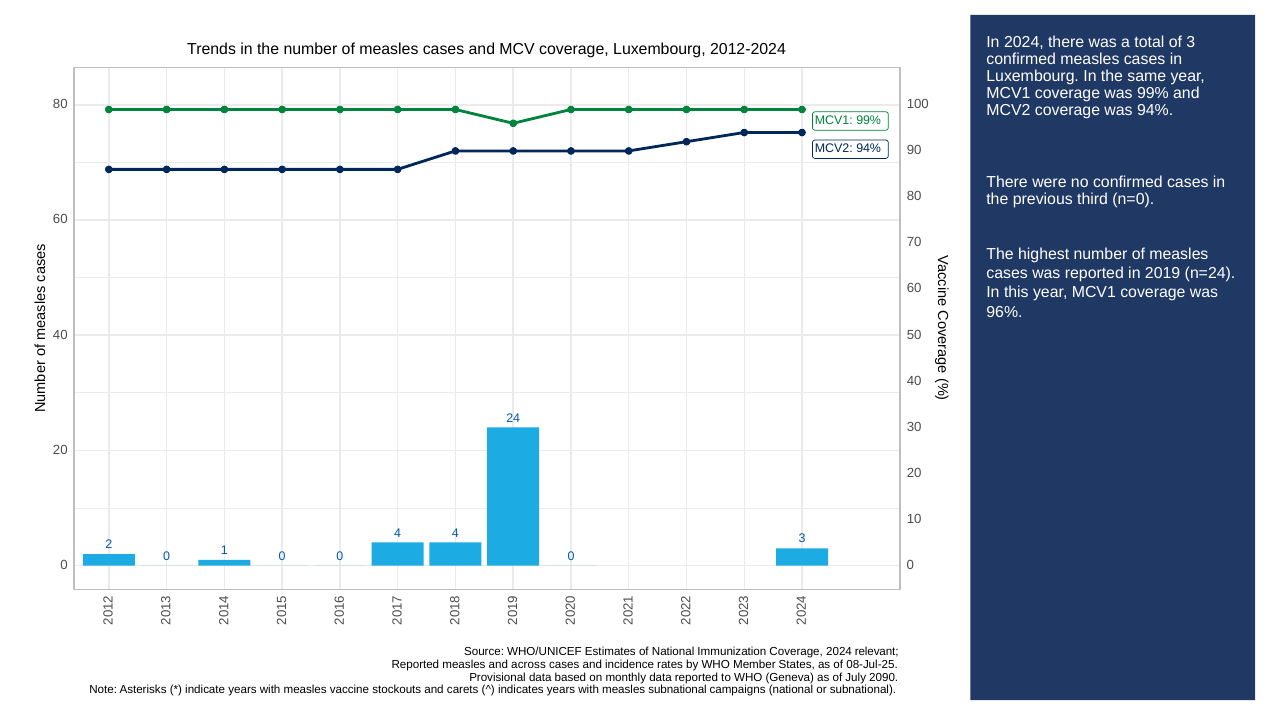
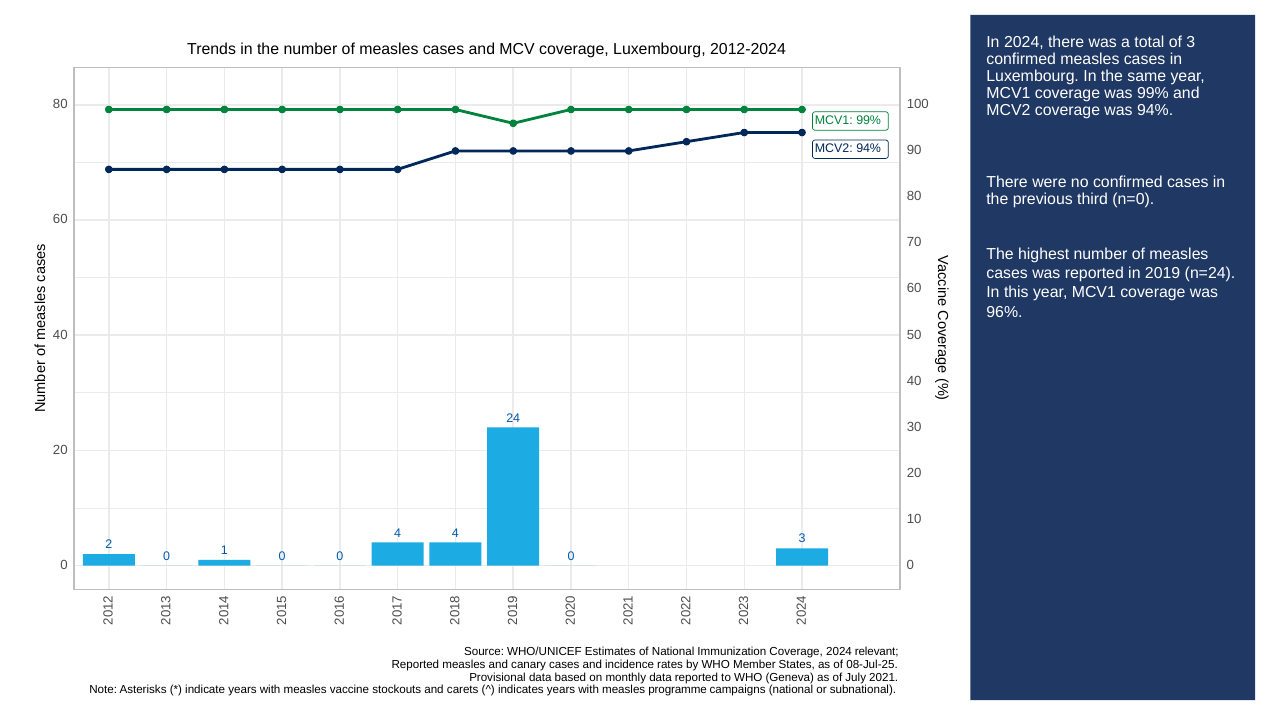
across: across -> canary (529, 665)
2090: 2090 -> 2021 (884, 677)
measles subnational: subnational -> programme (678, 690)
